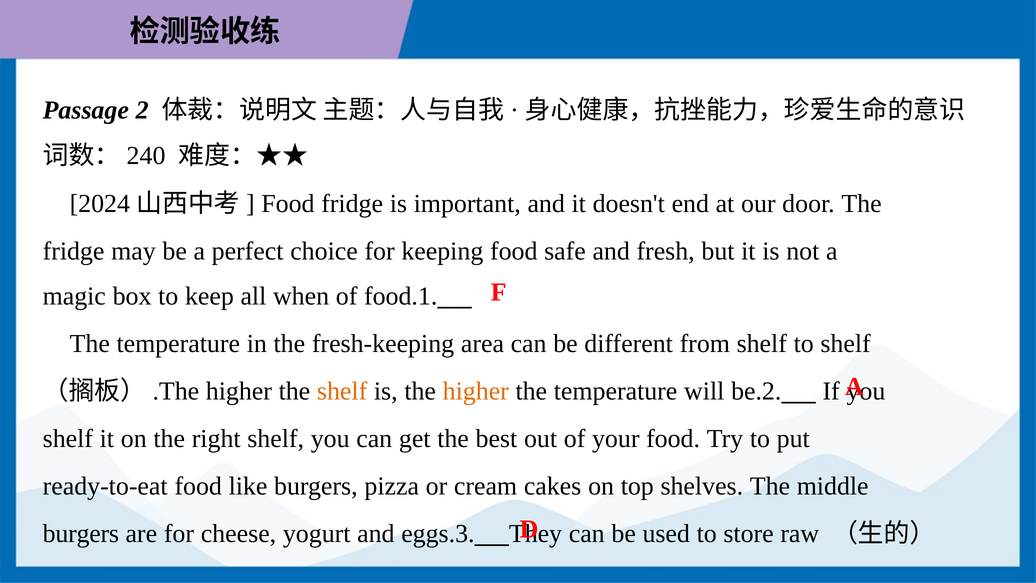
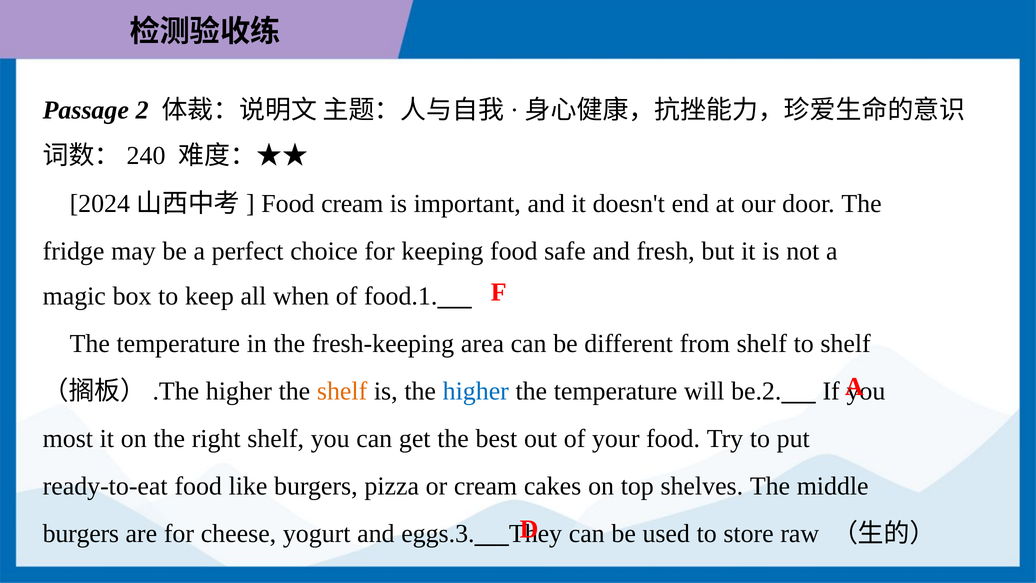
Food fridge: fridge -> cream (352, 203)
higher colour: orange -> blue (476, 391)
shelf: shelf -> most (68, 439)
